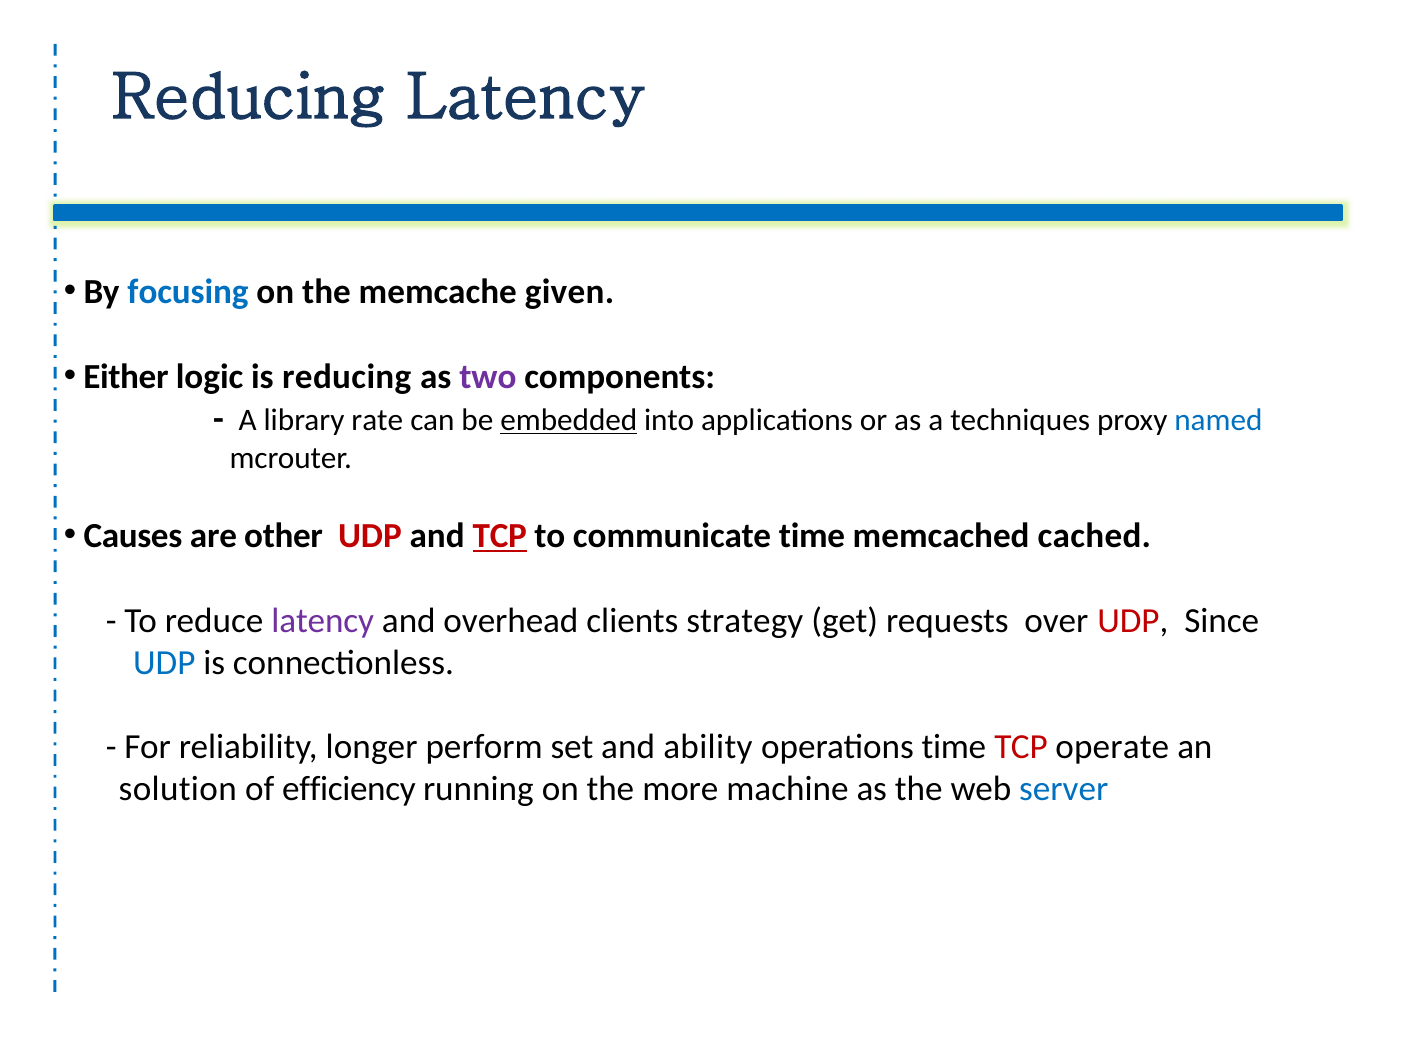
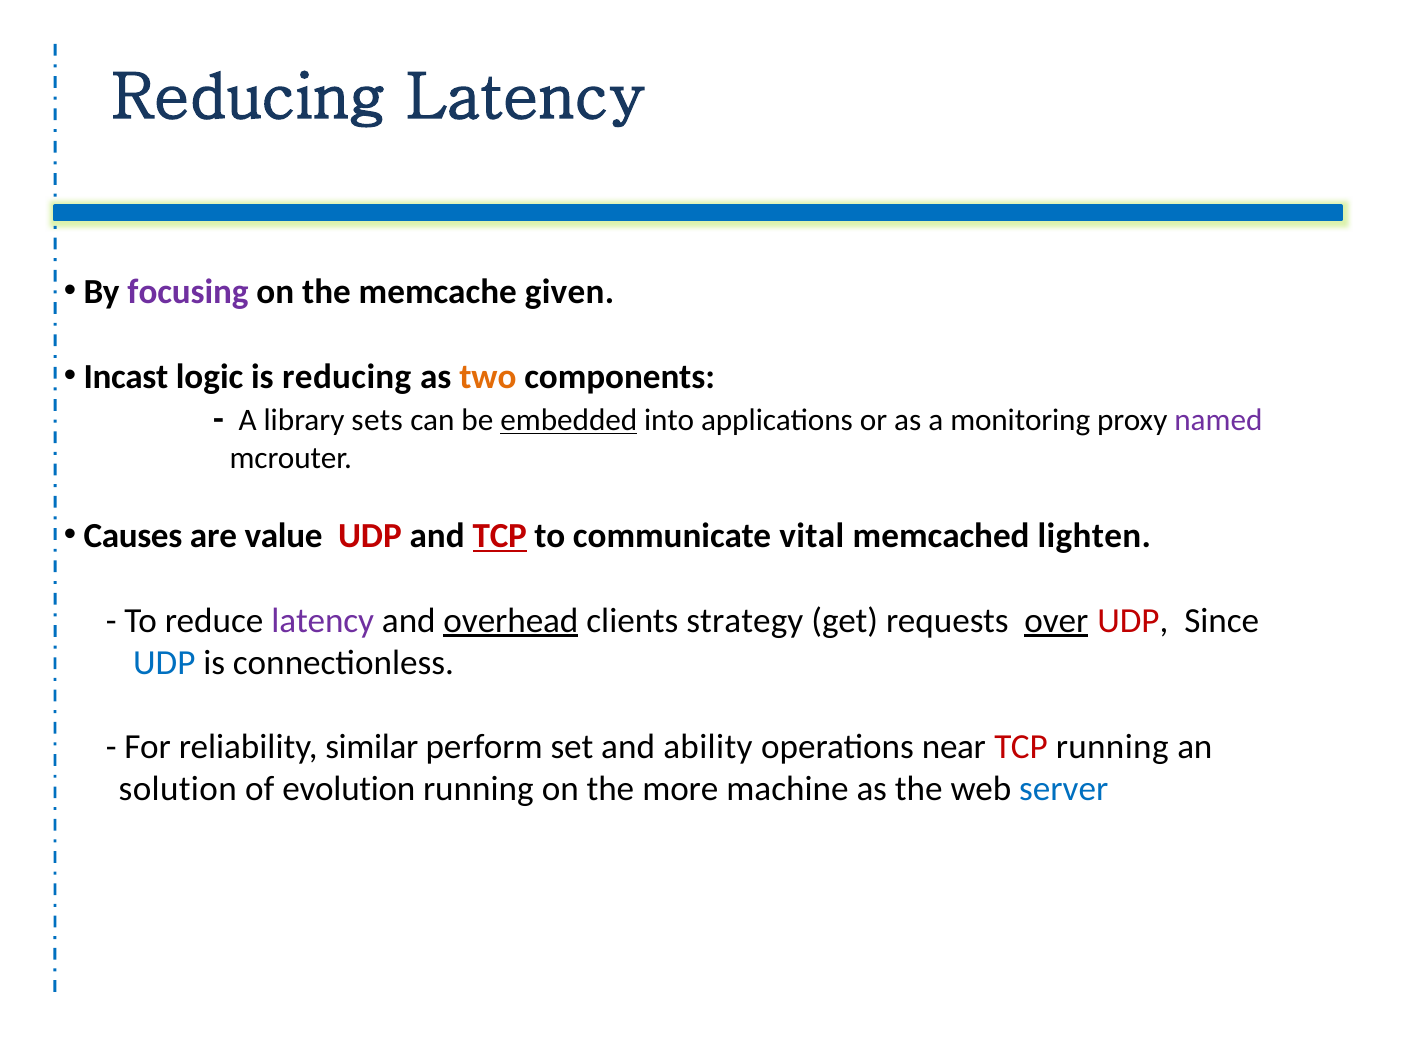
focusing colour: blue -> purple (188, 292)
Either: Either -> Incast (126, 377)
two colour: purple -> orange (488, 377)
rate: rate -> sets (377, 420)
techniques: techniques -> monitoring (1020, 420)
named colour: blue -> purple (1218, 420)
other: other -> value (284, 536)
communicate time: time -> vital (812, 536)
cached: cached -> lighten (1094, 536)
overhead underline: none -> present (511, 621)
over underline: none -> present (1056, 621)
longer: longer -> similar (372, 747)
operations time: time -> near (954, 747)
TCP operate: operate -> running (1112, 747)
efficiency: efficiency -> evolution (349, 789)
